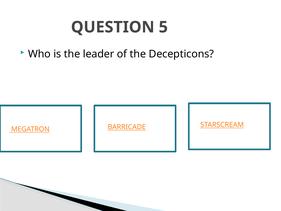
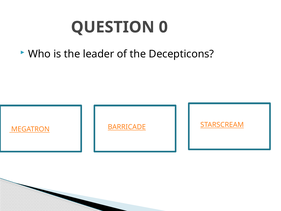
5: 5 -> 0 (163, 27)
